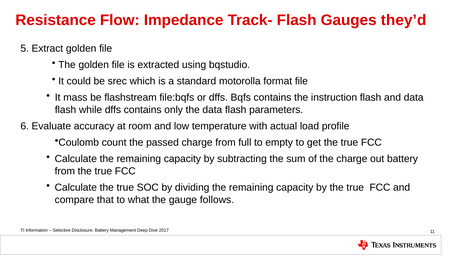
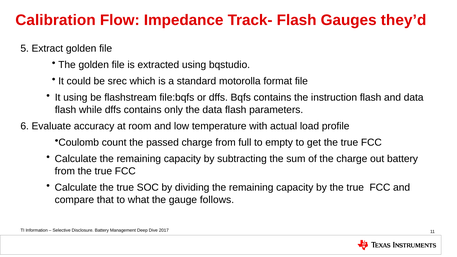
Resistance: Resistance -> Calibration (56, 20)
It mass: mass -> using (75, 98)
